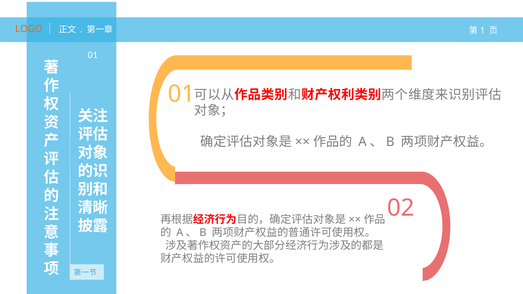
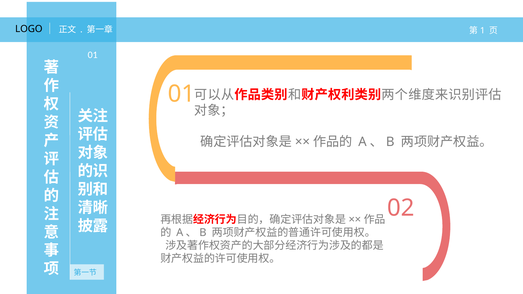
LOGO colour: orange -> black (29, 29)
